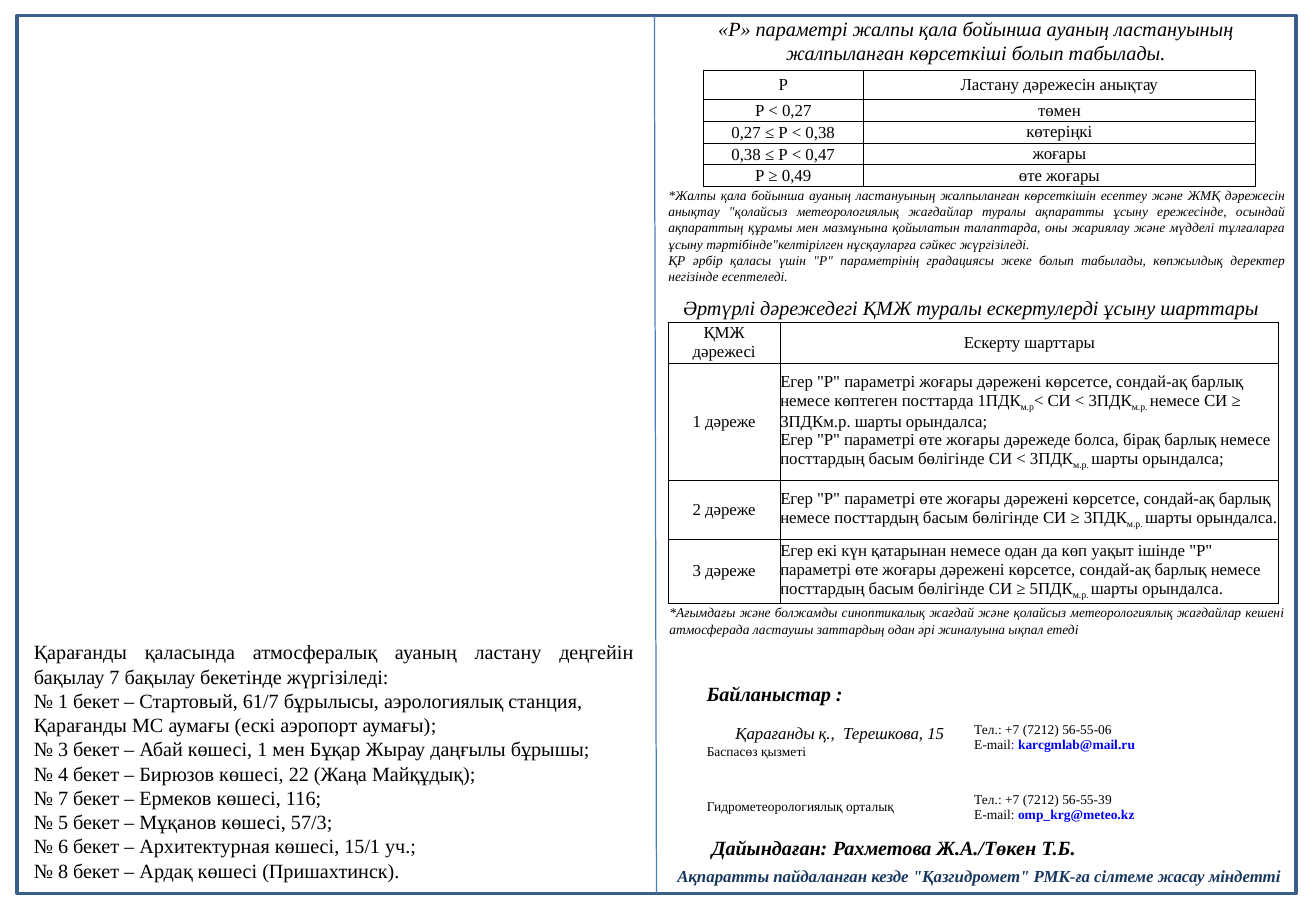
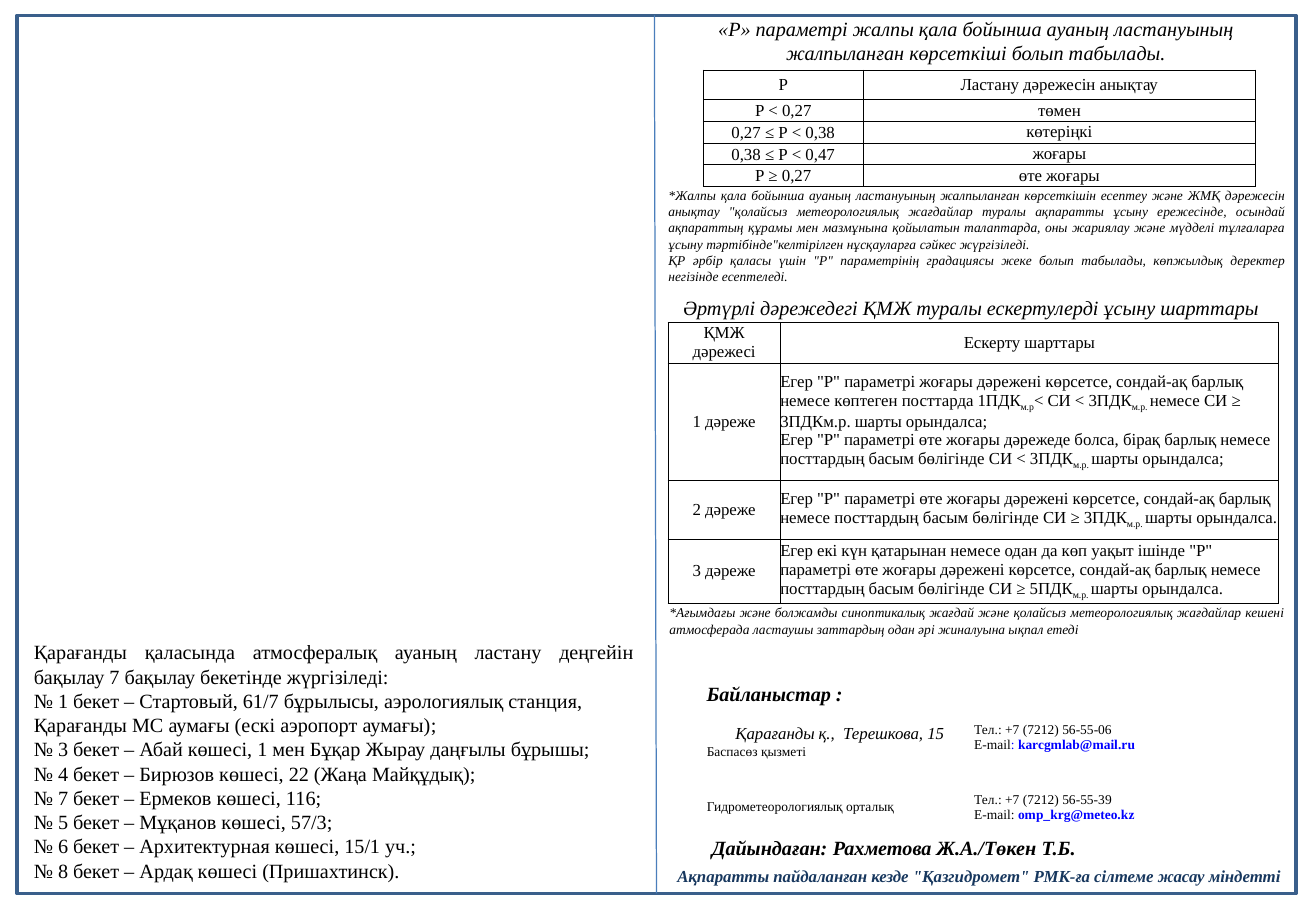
0,49: 0,49 -> 0,27 (797, 176)
